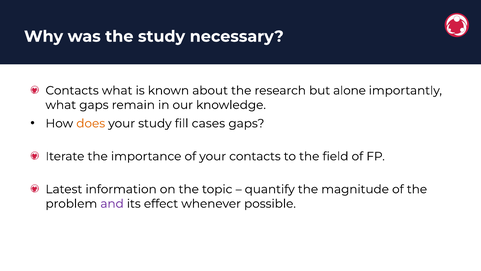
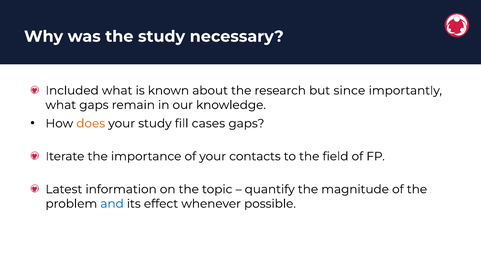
Contacts: Contacts -> Included (72, 90)
alone: alone -> since (349, 90)
and colour: purple -> blue (112, 203)
